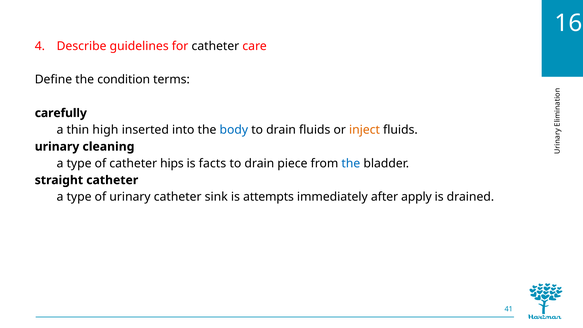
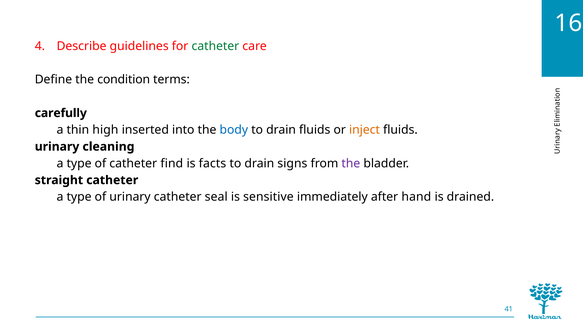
catheter colour: black -> green (215, 46)
hips: hips -> find (172, 163)
piece: piece -> signs (292, 163)
the colour: blue -> purple (351, 163)
sink: sink -> seal (216, 197)
attempts: attempts -> sensitive (268, 197)
apply: apply -> hand (416, 197)
